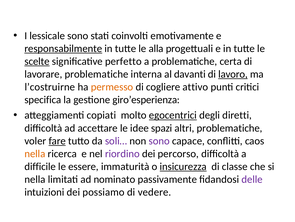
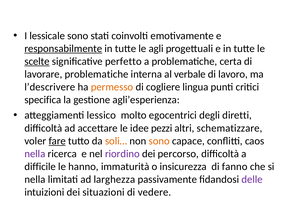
alla: alla -> agli (156, 48)
davanti: davanti -> verbale (190, 74)
lavoro underline: present -> none (233, 74)
l’costruirne: l’costruirne -> l’descrivere (50, 87)
attivo: attivo -> lingua (195, 87)
giro’esperienza: giro’esperienza -> agli’esperienza (146, 99)
copiati: copiati -> lessico (101, 115)
egocentrici underline: present -> none (173, 115)
spazi: spazi -> pezzi (162, 128)
altri problematiche: problematiche -> schematizzare (230, 128)
soli… colour: purple -> orange (116, 140)
sono colour: purple -> orange (159, 140)
nella colour: orange -> purple (35, 153)
essere: essere -> hanno (83, 166)
insicurezza underline: present -> none (183, 166)
classe: classe -> fanno (235, 166)
nominato: nominato -> larghezza (114, 179)
possiamo: possiamo -> situazioni (104, 192)
